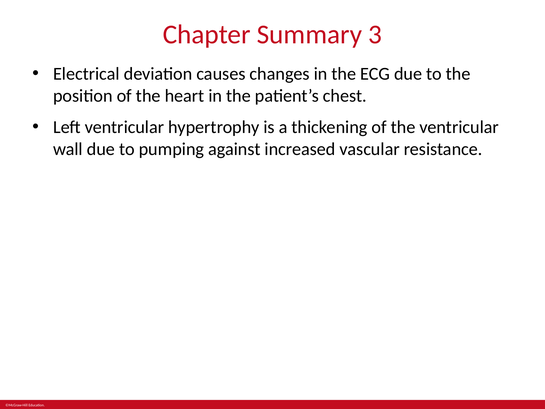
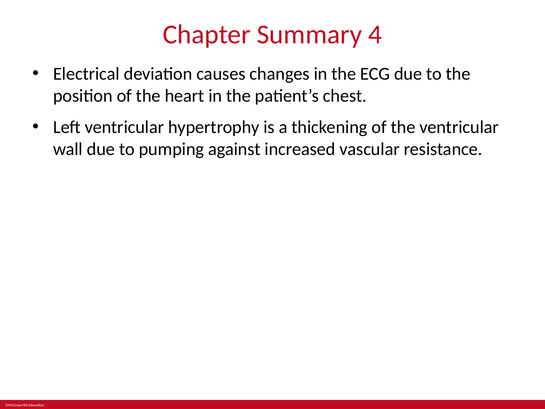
3: 3 -> 4 (375, 35)
